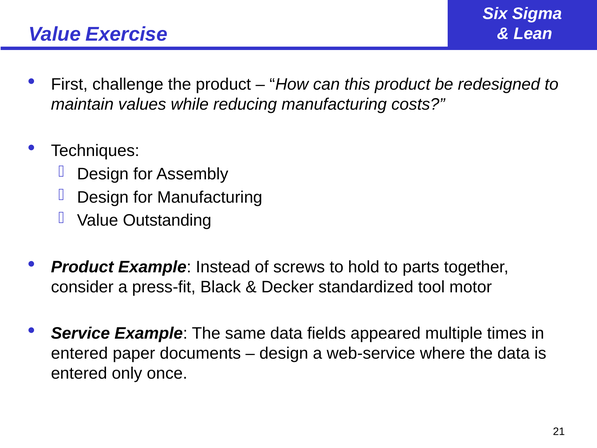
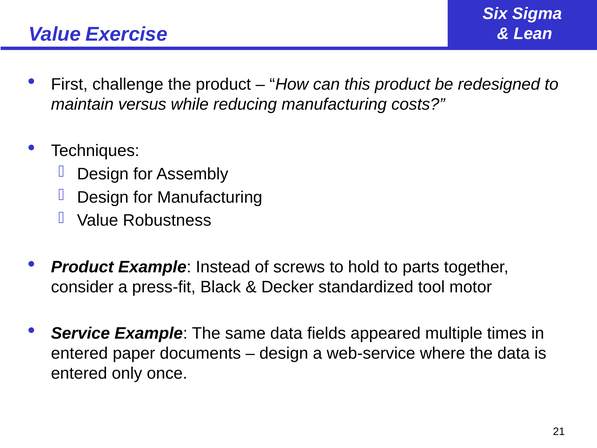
values: values -> versus (142, 104)
Outstanding: Outstanding -> Robustness (167, 220)
